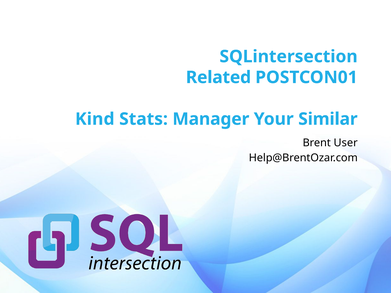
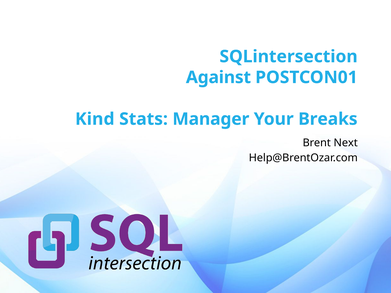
Related: Related -> Against (218, 77)
Similar: Similar -> Breaks (328, 119)
User: User -> Next (346, 143)
